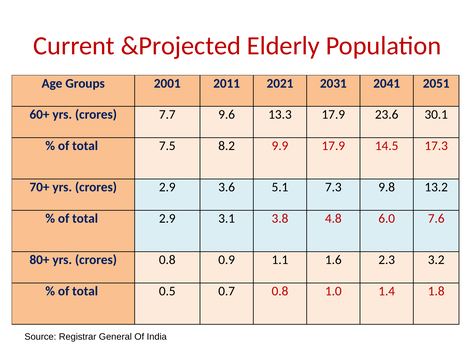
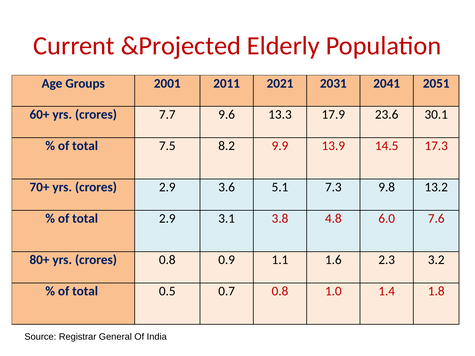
9.9 17.9: 17.9 -> 13.9 (333, 146)
